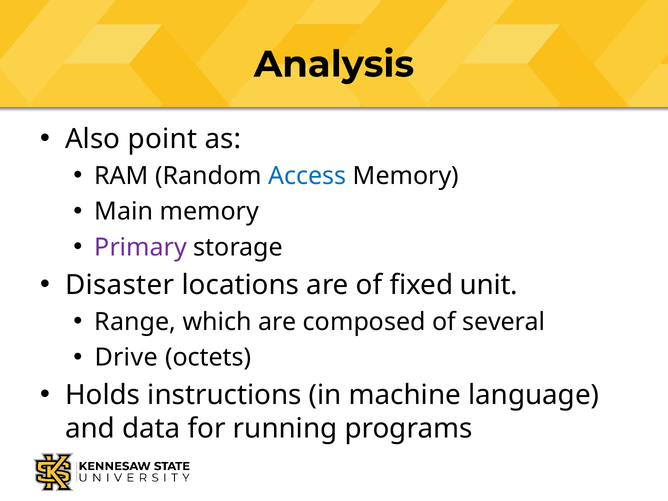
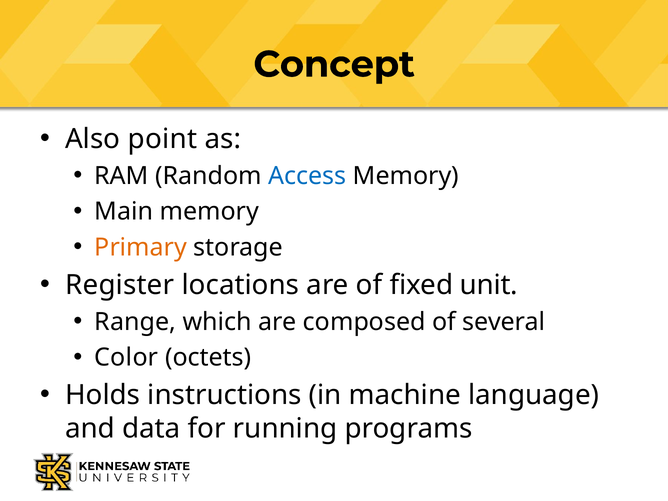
Analysis: Analysis -> Concept (334, 64)
Primary colour: purple -> orange (141, 247)
Disaster: Disaster -> Register (120, 285)
Drive: Drive -> Color (126, 358)
